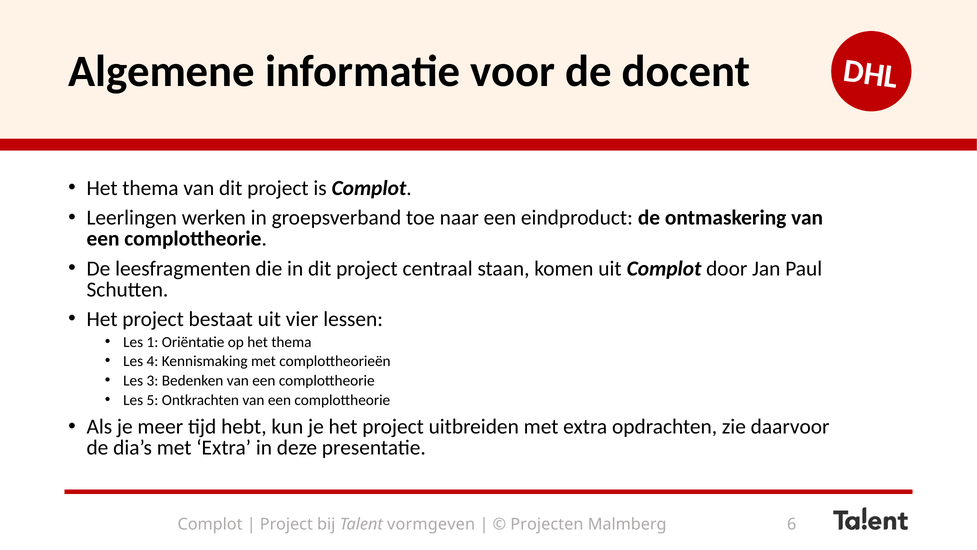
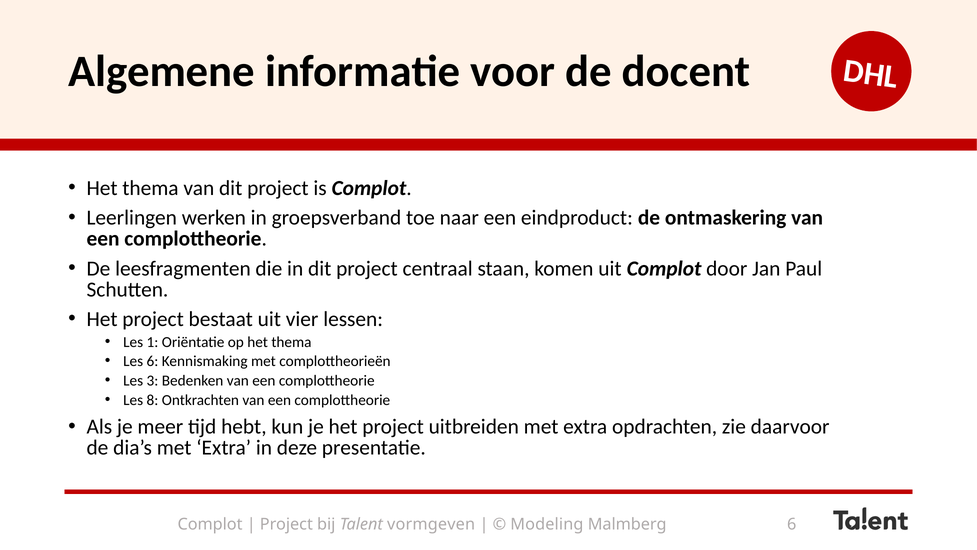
Les 4: 4 -> 6 (152, 361)
5: 5 -> 8 (152, 400)
Projecten: Projecten -> Modeling (547, 524)
